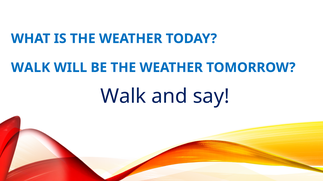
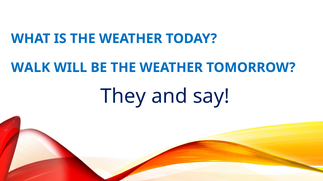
Walk: Walk -> They (123, 97)
